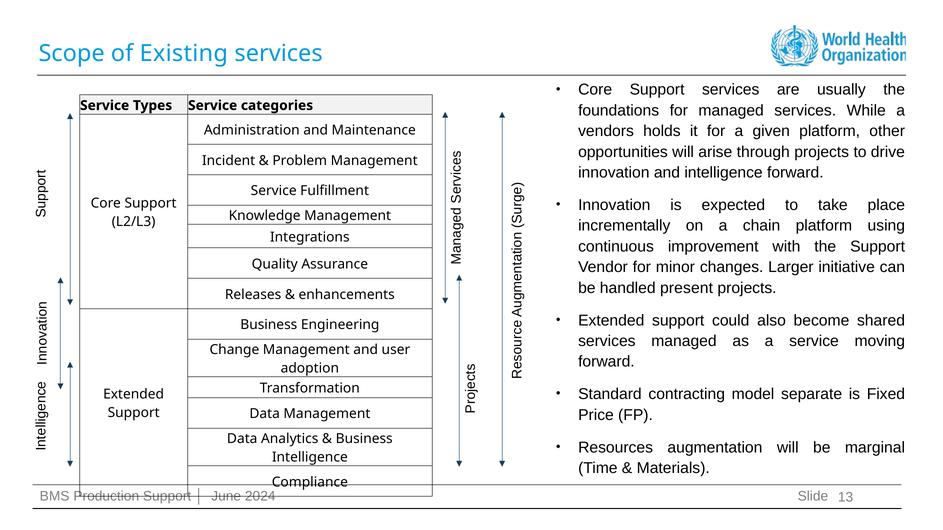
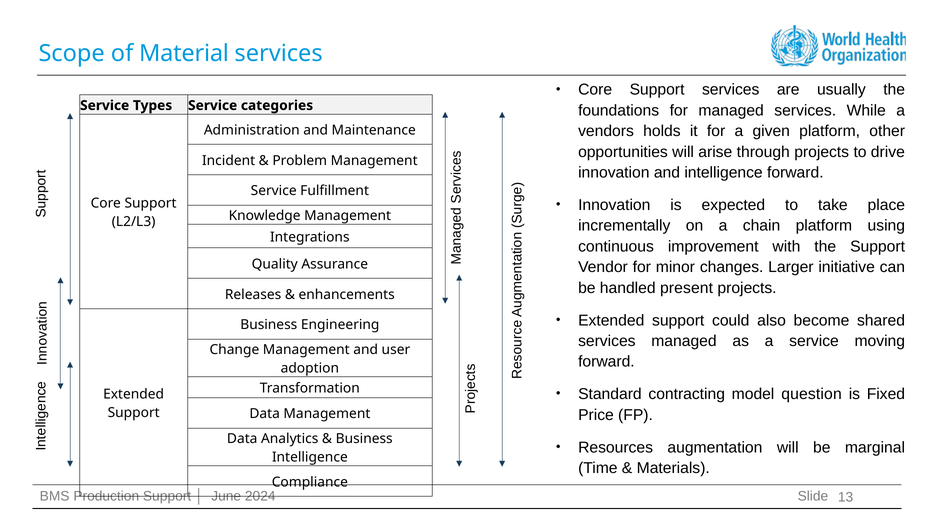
Existing: Existing -> Material (184, 54)
separate: separate -> question (812, 395)
